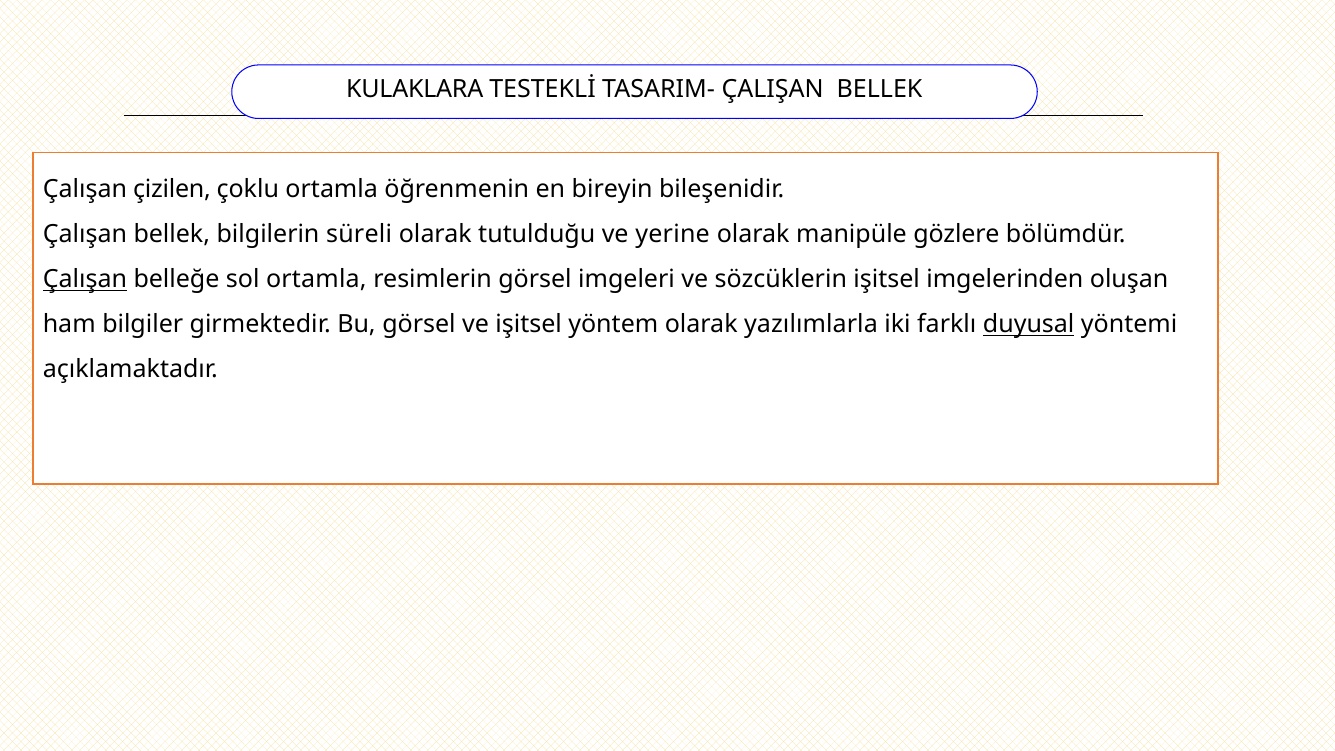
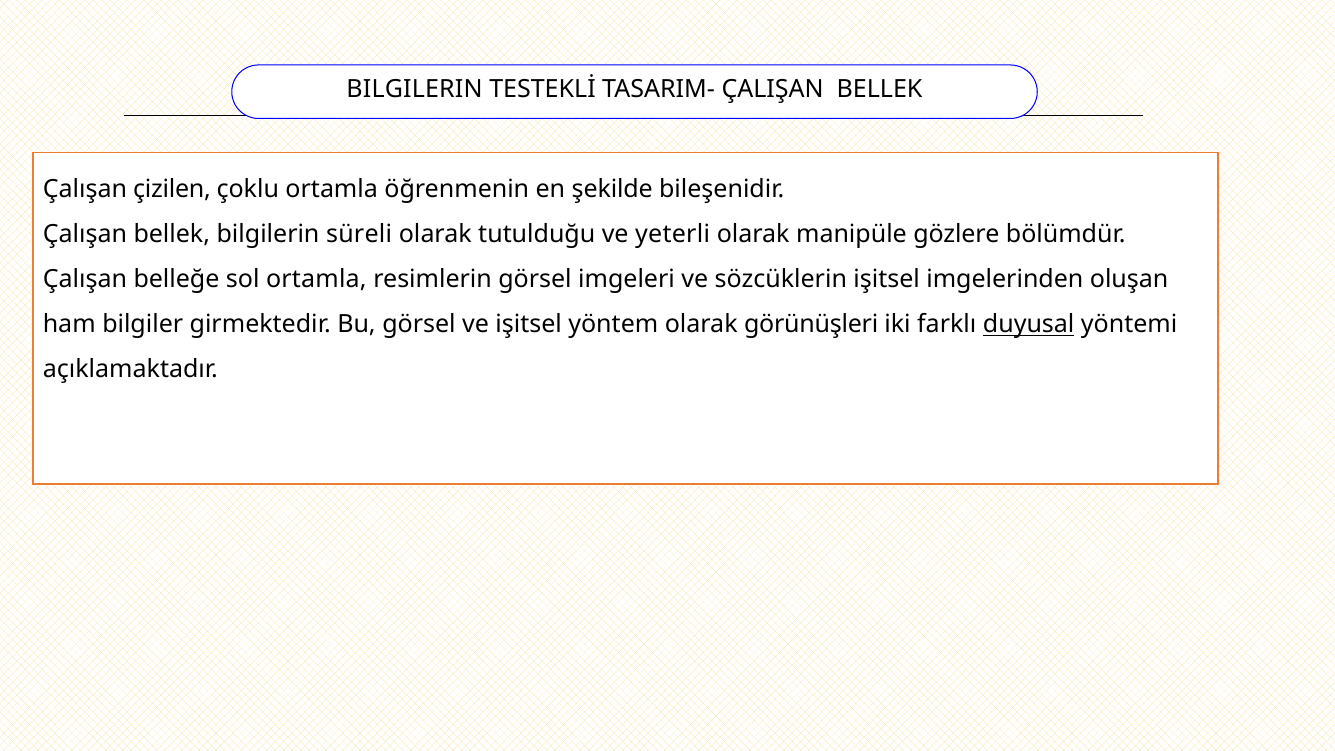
KULAKLARA: KULAKLARA -> BILGILERIN (415, 90)
bireyin: bireyin -> şekilde (612, 189)
yerine: yerine -> yeterli (673, 234)
Çalışan underline: present -> none (85, 280)
yazılımlarla: yazılımlarla -> görünüşleri (811, 325)
